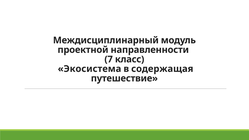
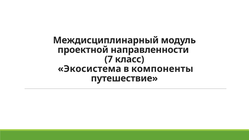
содержащая: содержащая -> компоненты (162, 69)
